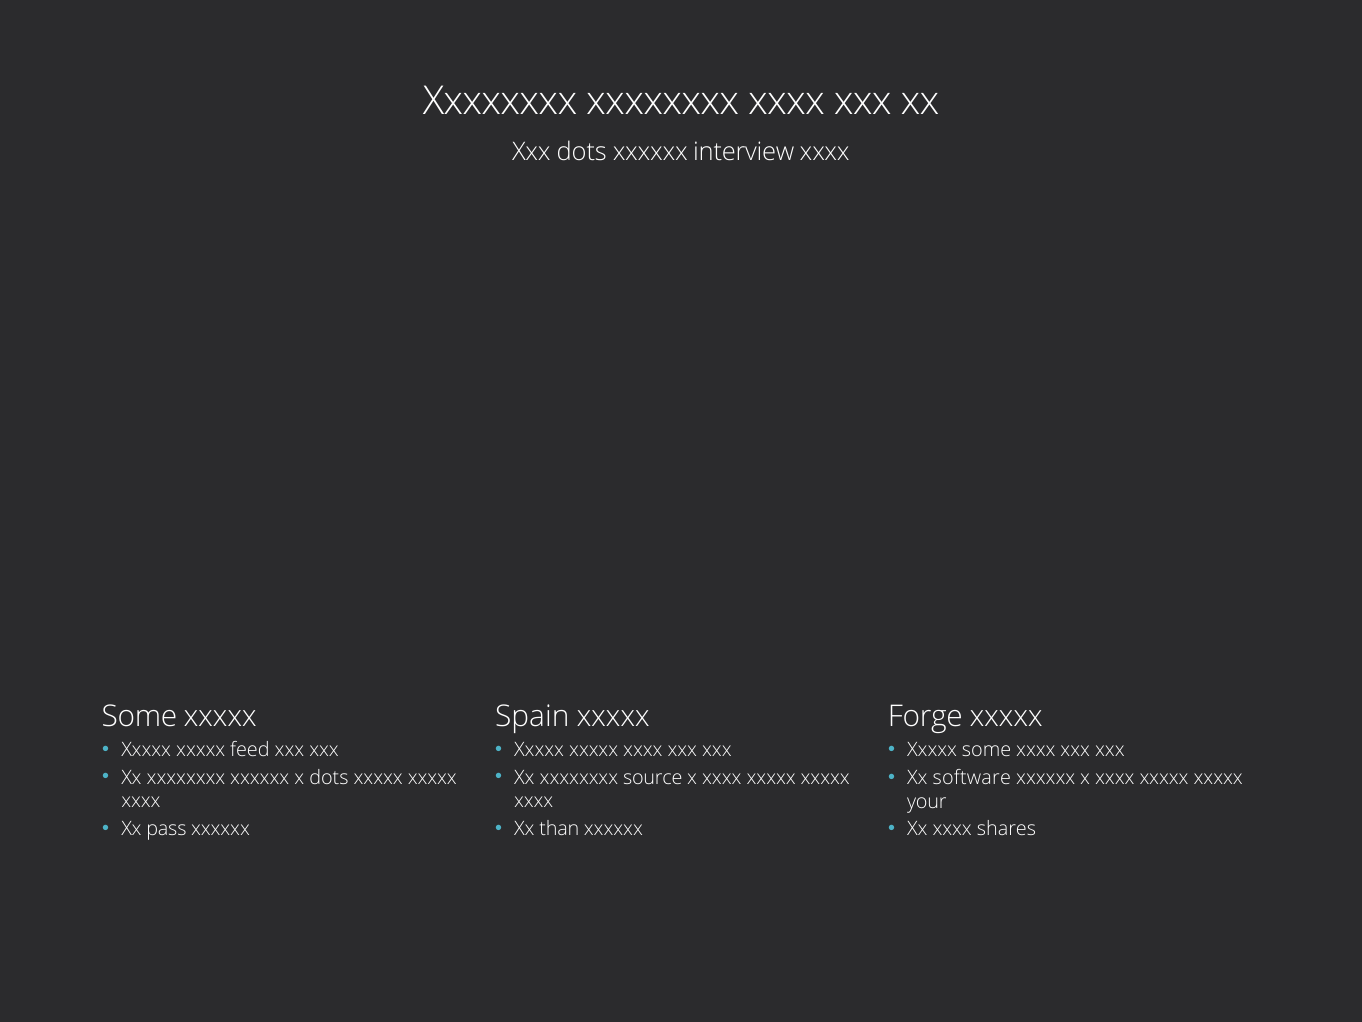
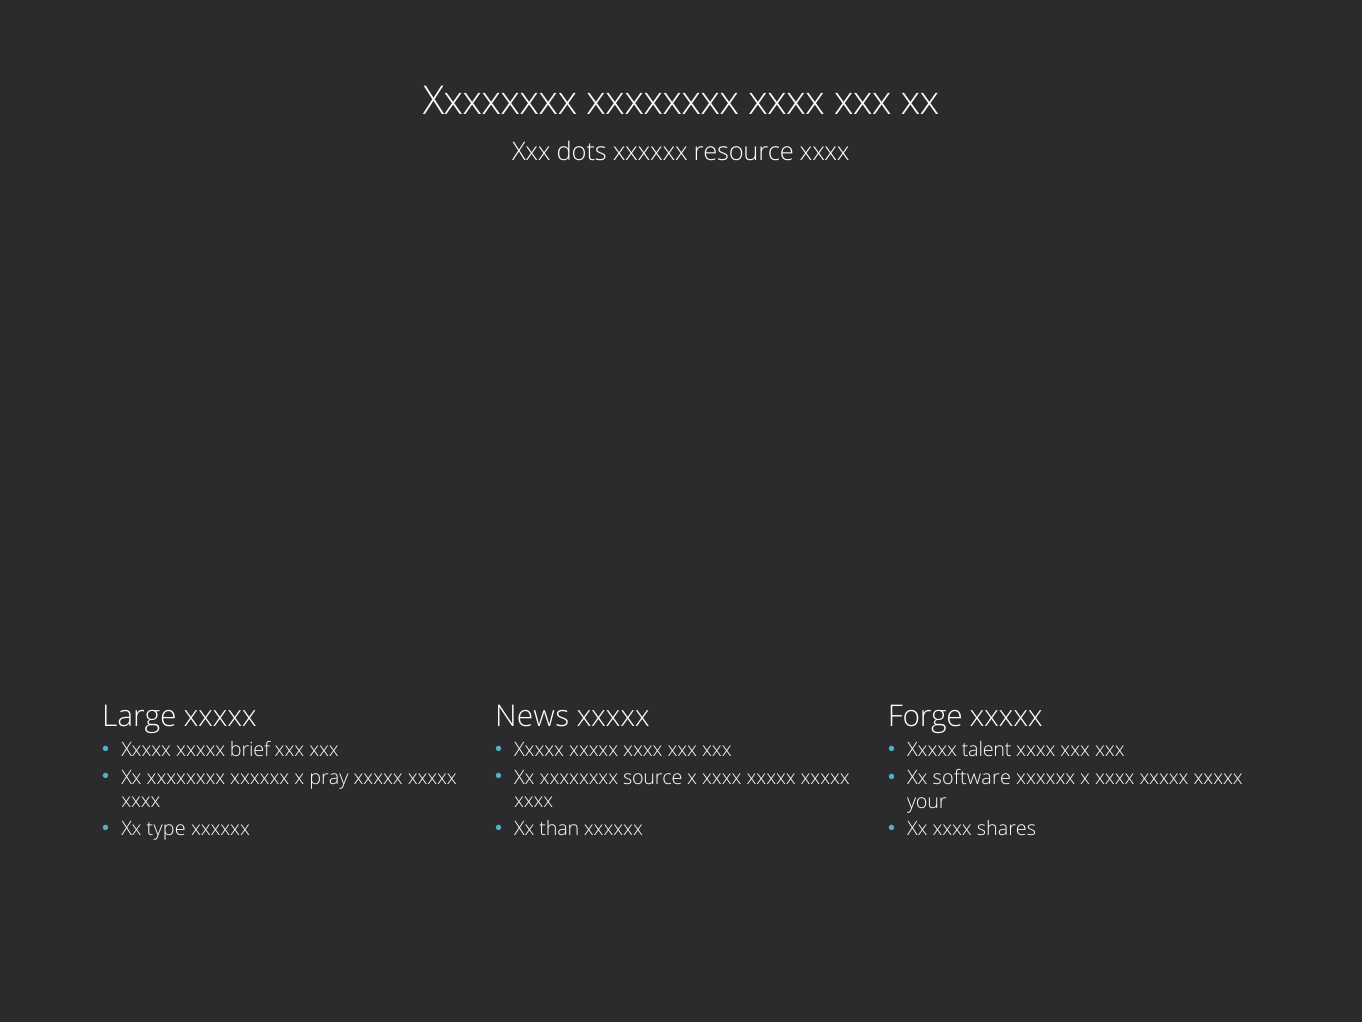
interview: interview -> resource (744, 152)
Some: Some -> Large (139, 717)
Spain: Spain -> News (532, 717)
feed: feed -> brief (250, 749)
Xxxxx some: some -> talent (987, 750)
x dots: dots -> pray (329, 777)
pass: pass -> type (166, 829)
